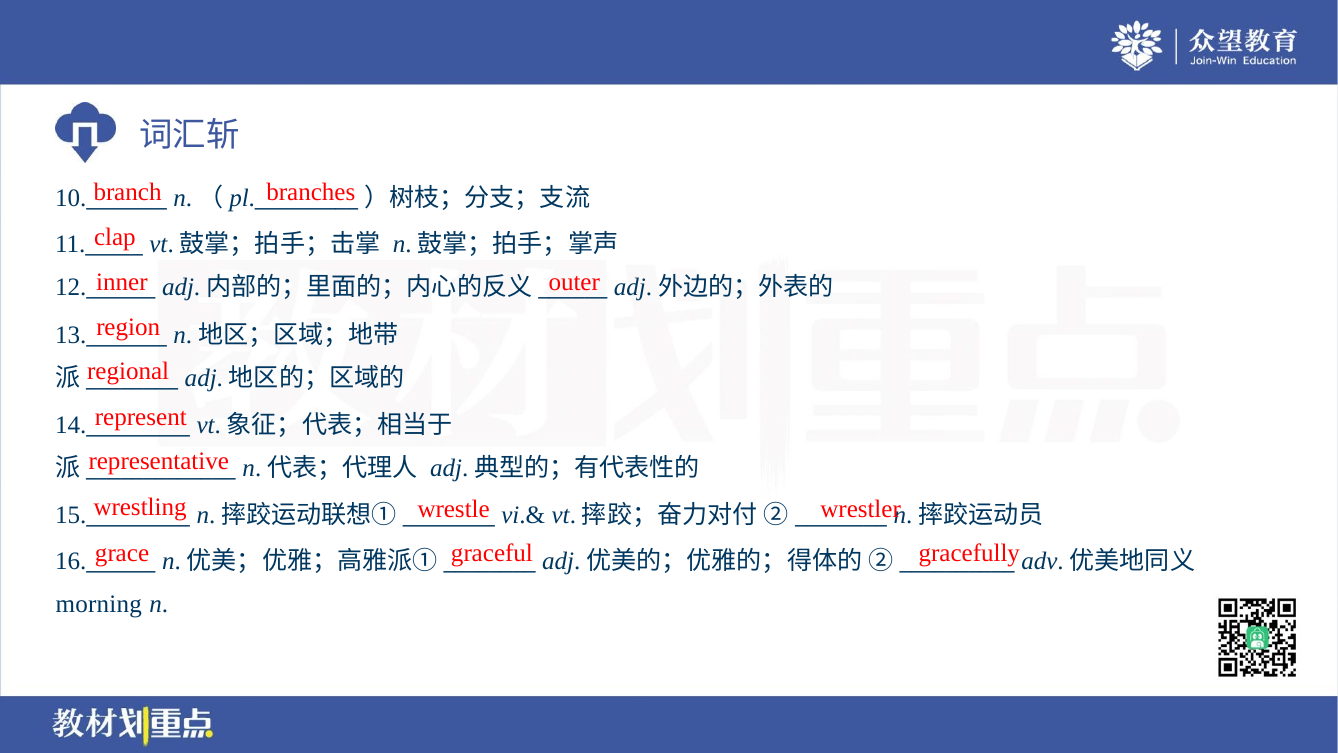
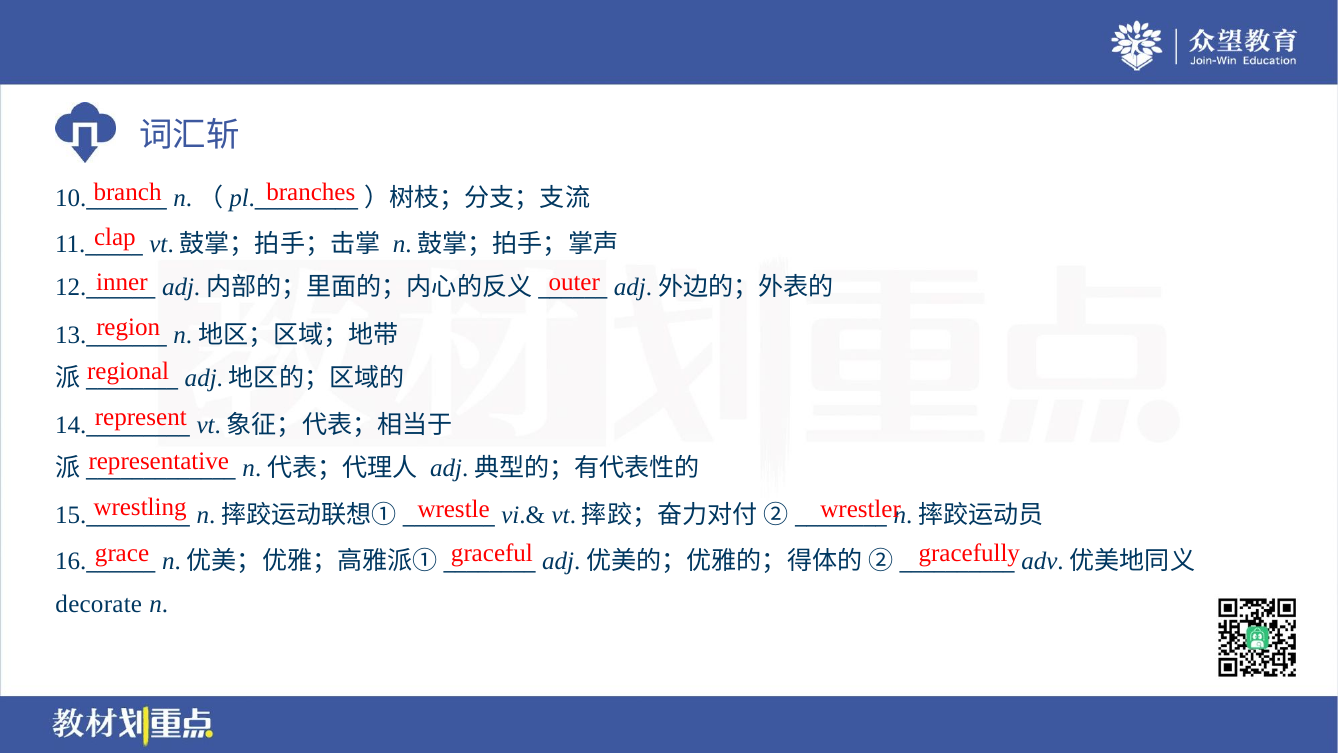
morning: morning -> decorate (99, 604)
